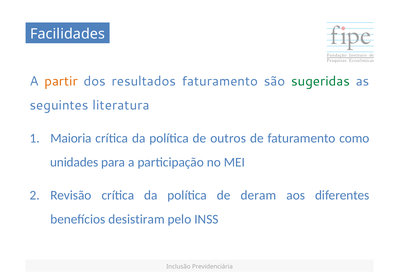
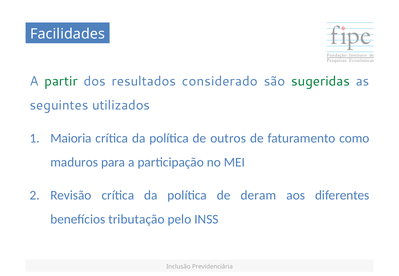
partir colour: orange -> green (61, 81)
resultados faturamento: faturamento -> considerado (220, 81)
literatura: literatura -> utilizados (121, 105)
unidades: unidades -> maduros (74, 162)
desistiram: desistiram -> tributação (136, 219)
